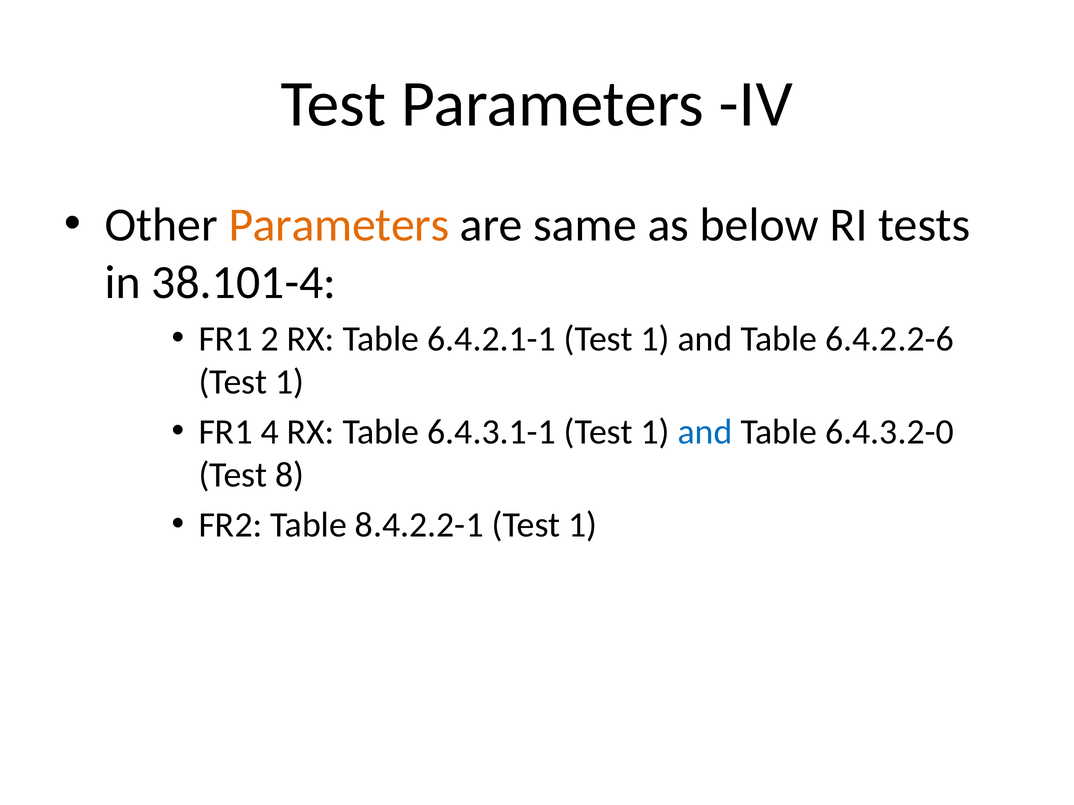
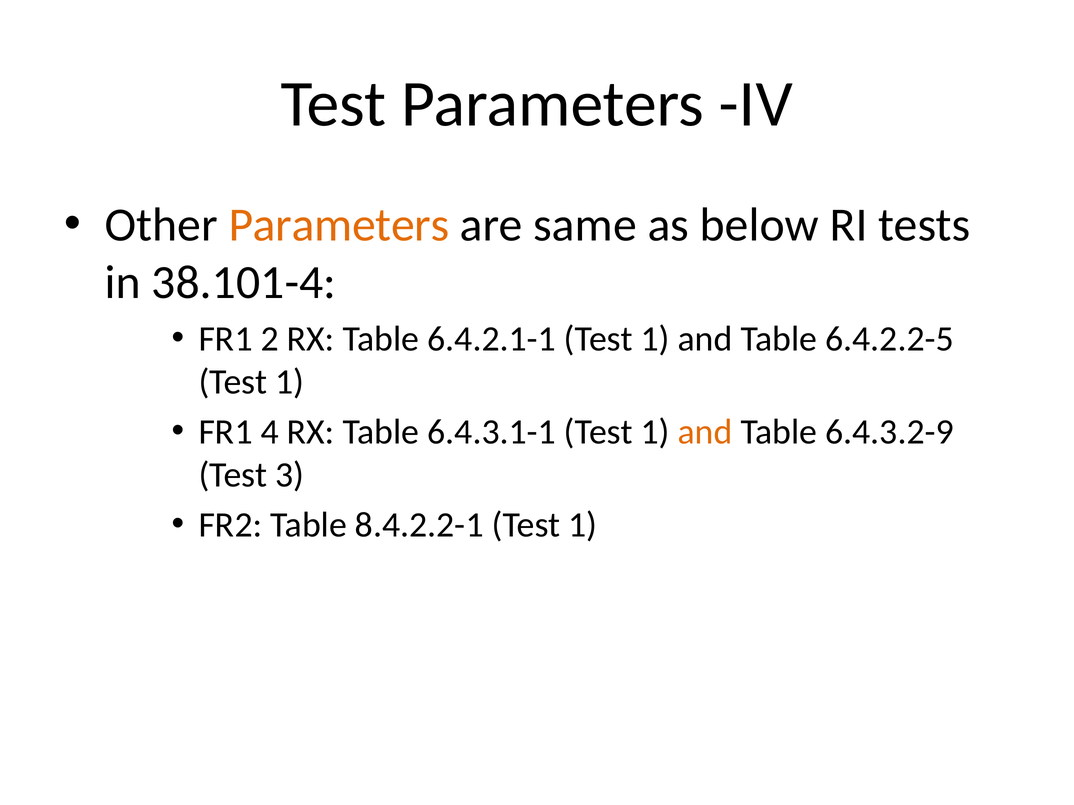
6.4.2.2-6: 6.4.2.2-6 -> 6.4.2.2-5 (889, 339)
and colour: blue -> orange (705, 432)
6.4.3.2-0: 6.4.3.2-0 -> 6.4.3.2-9 (889, 432)
8: 8 -> 3 (290, 475)
